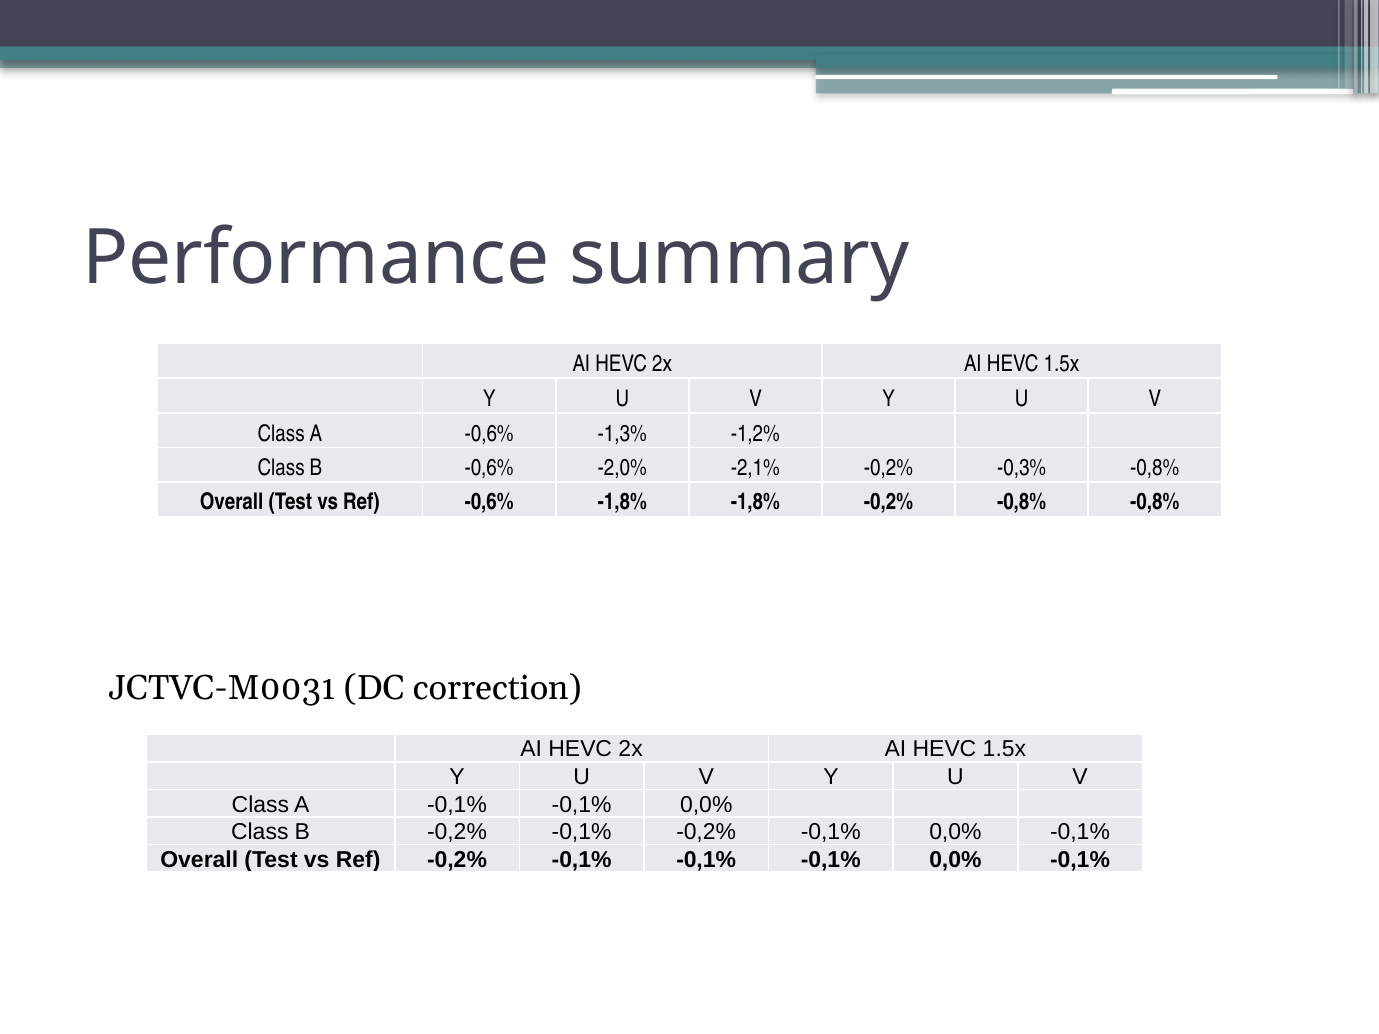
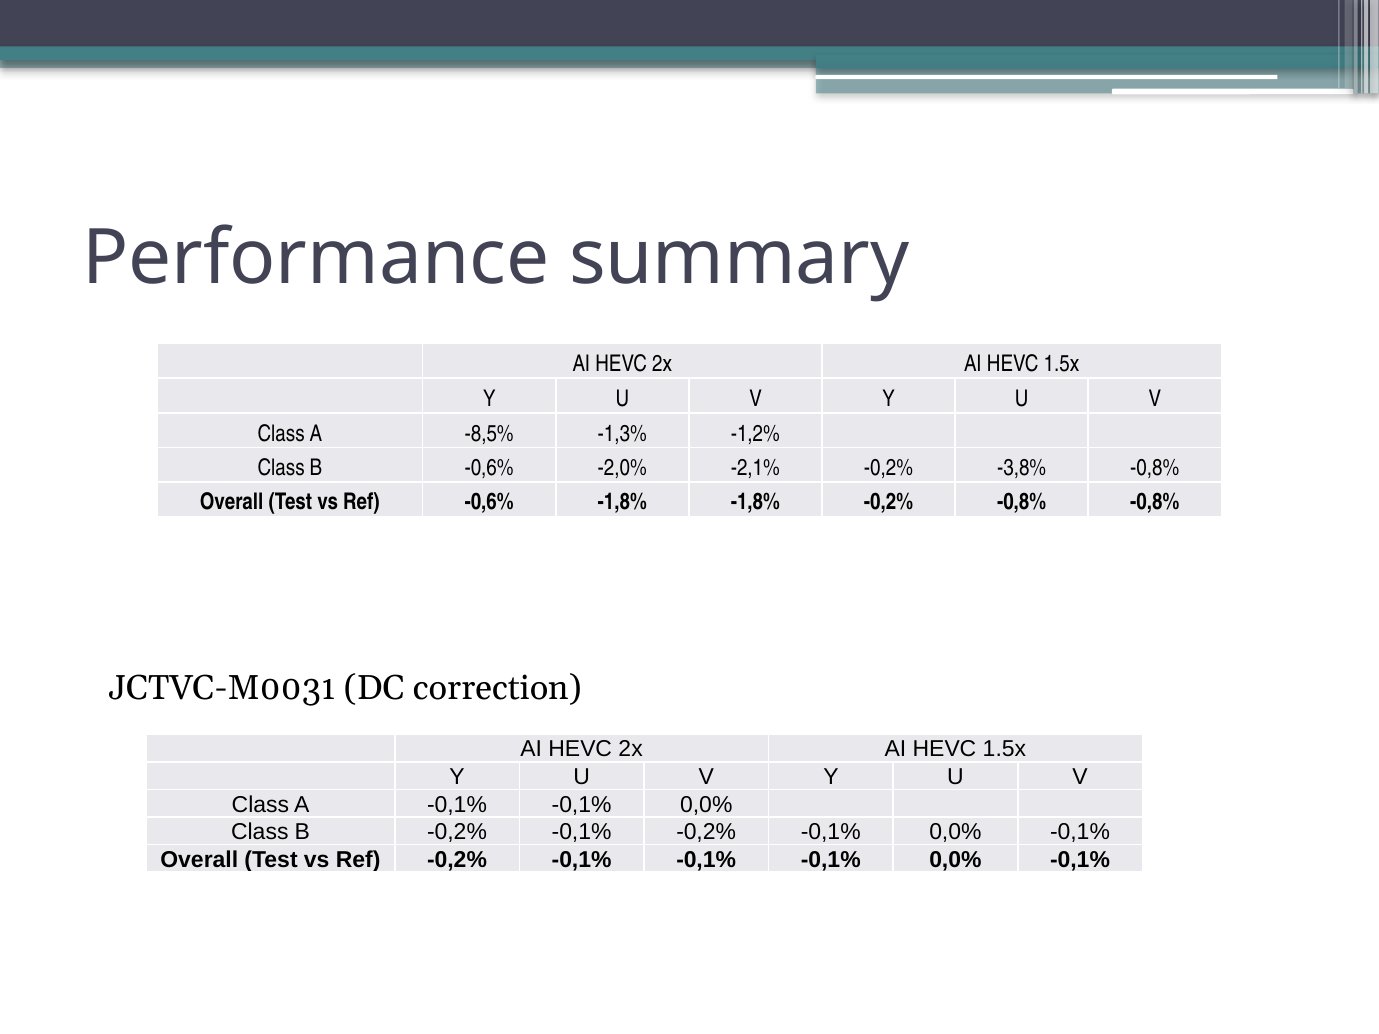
A -0,6%: -0,6% -> -8,5% (489, 434)
-0,3%: -0,3% -> -3,8% (1022, 468)
